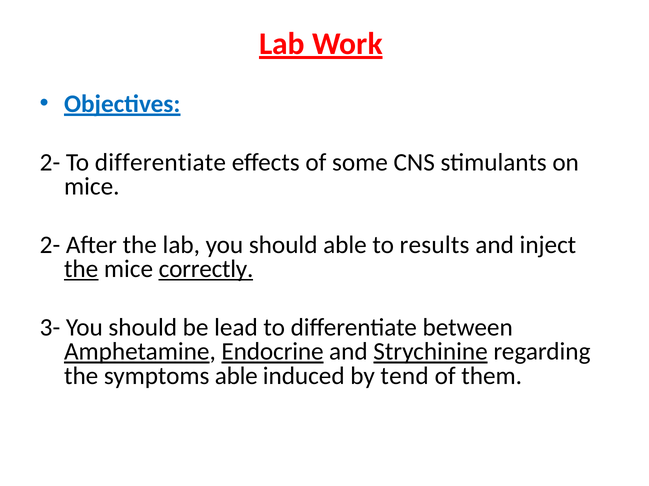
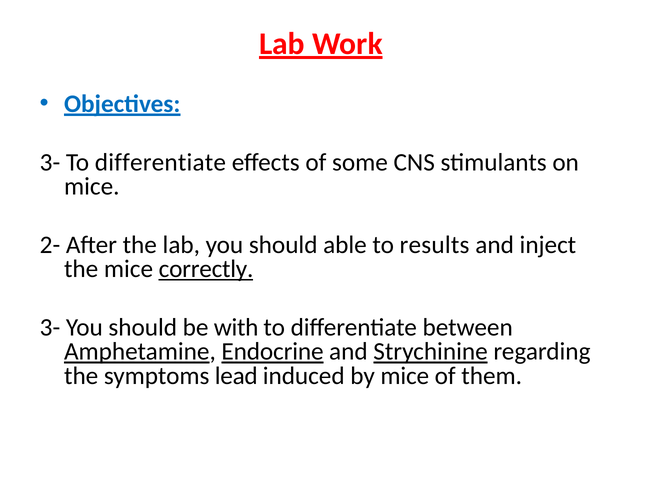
2-: 2- -> 3- (50, 163)
the underline: present -> none (81, 270)
lead: lead -> with (236, 328)
symptoms able: able -> lead (236, 376)
by tend: tend -> mice (405, 376)
